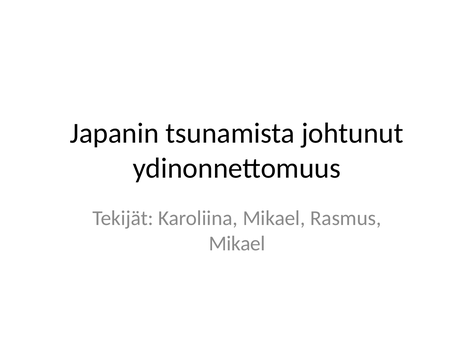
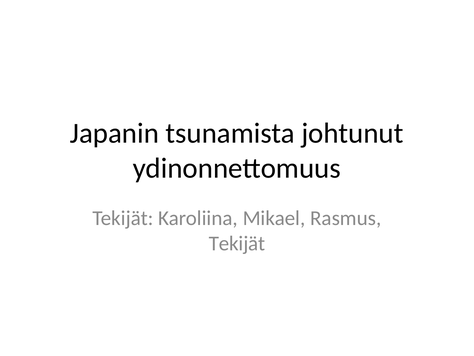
Mikael: Mikael -> Tekijät (237, 243)
